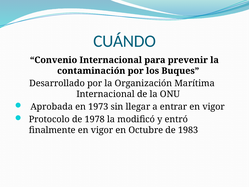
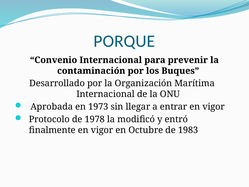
CUÁNDO: CUÁNDO -> PORQUE (124, 41)
